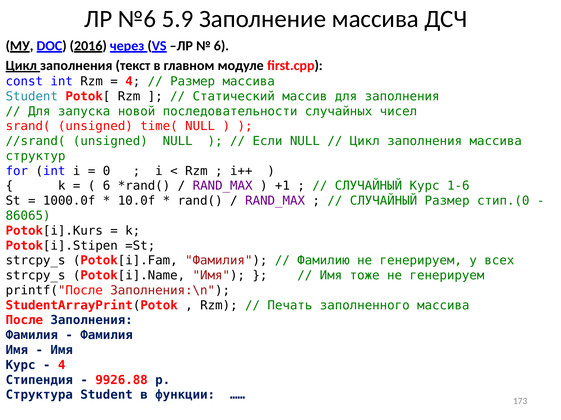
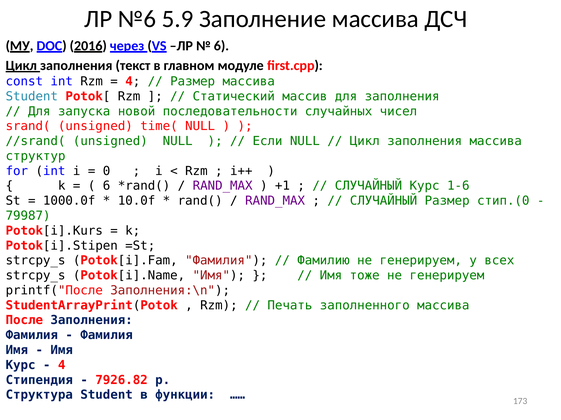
86065: 86065 -> 79987 (28, 216)
9926.88: 9926.88 -> 7926.82 (122, 381)
